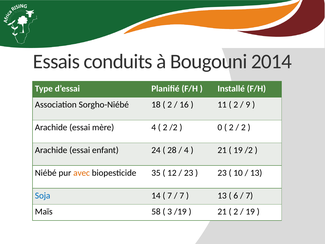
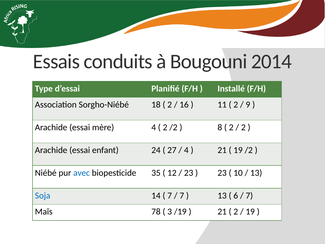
0: 0 -> 8 (220, 127)
28: 28 -> 27 (172, 150)
avec colour: orange -> blue (82, 173)
58: 58 -> 78 (156, 211)
